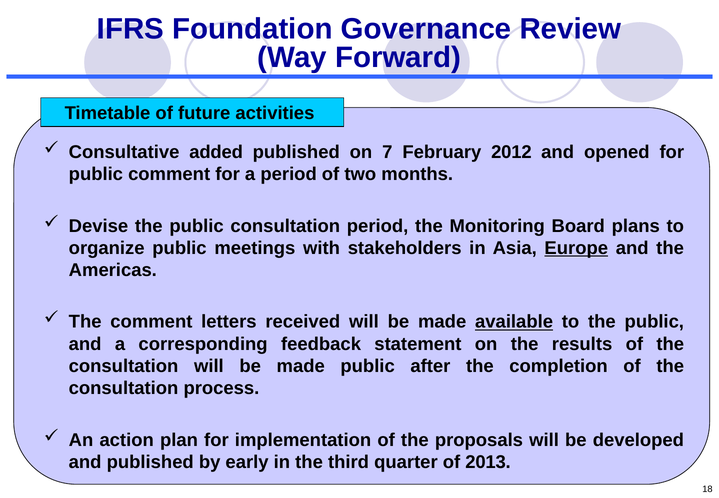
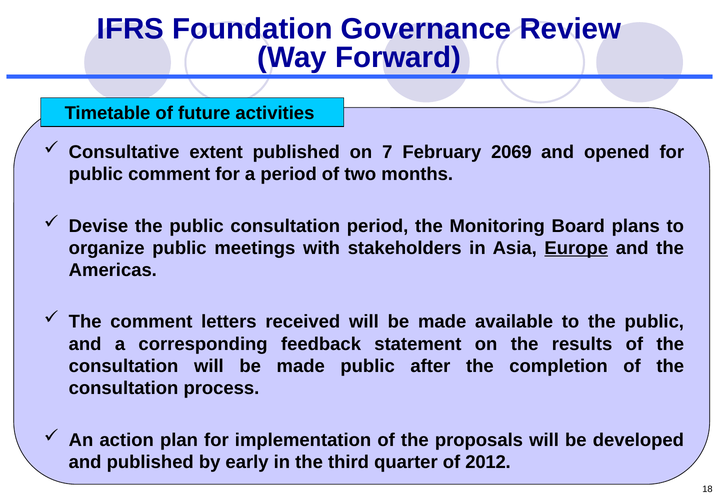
added: added -> extent (216, 152)
2012: 2012 -> 2069 (511, 152)
available underline: present -> none (514, 322)
2013: 2013 -> 2012 (488, 462)
